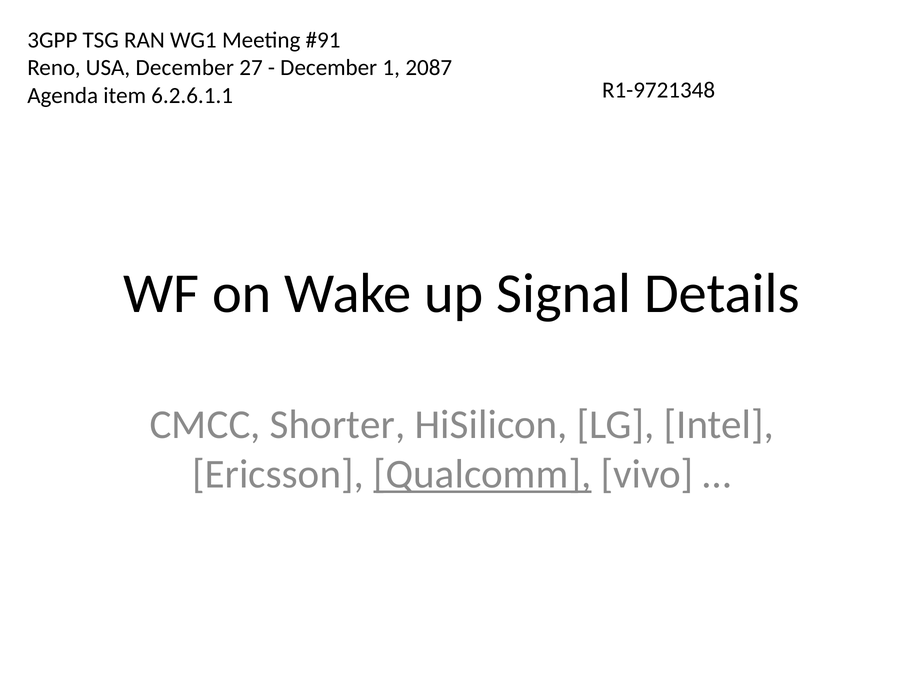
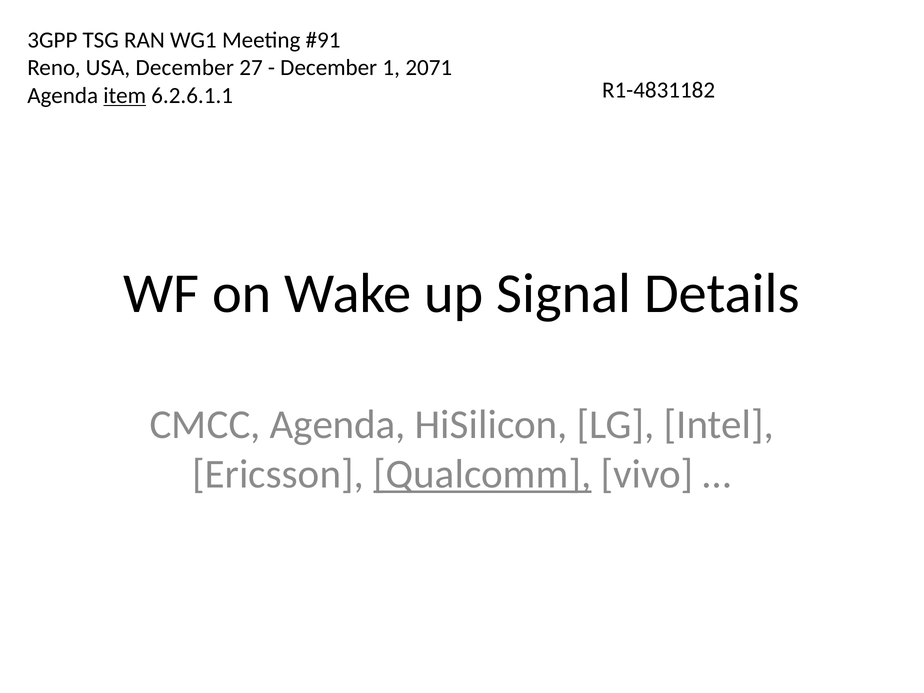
2087: 2087 -> 2071 (429, 68)
R1-9721348: R1-9721348 -> R1-4831182 (659, 90)
item underline: none -> present (125, 96)
CMCC Shorter: Shorter -> Agenda (338, 425)
